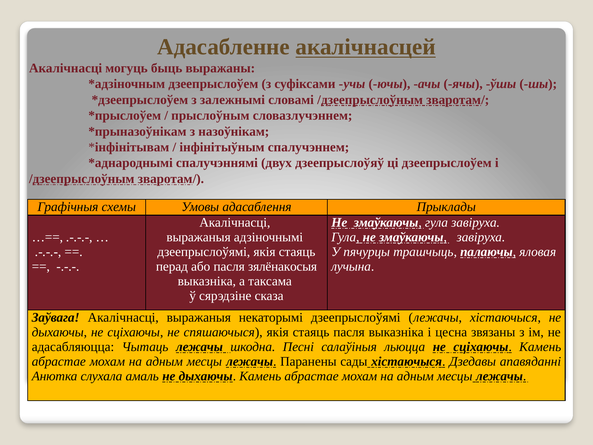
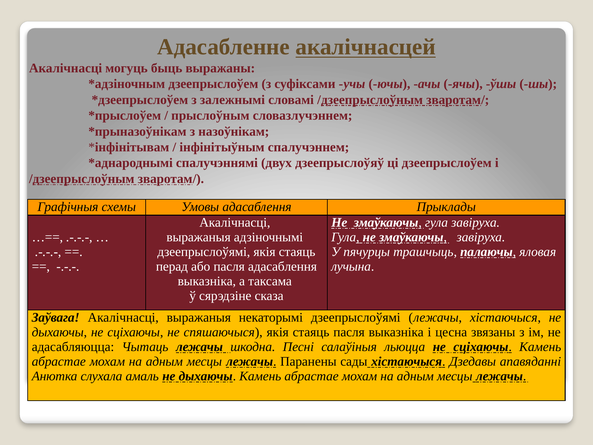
пасля зялёнакосыя: зялёнакосыя -> адасаблення (282, 266)
